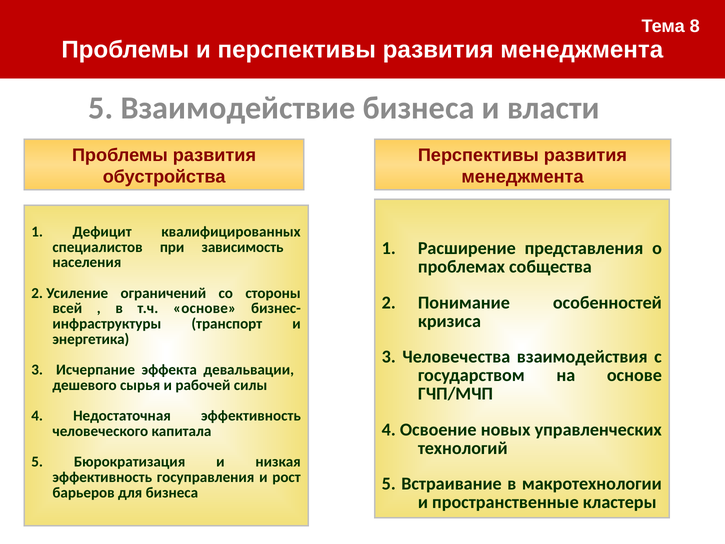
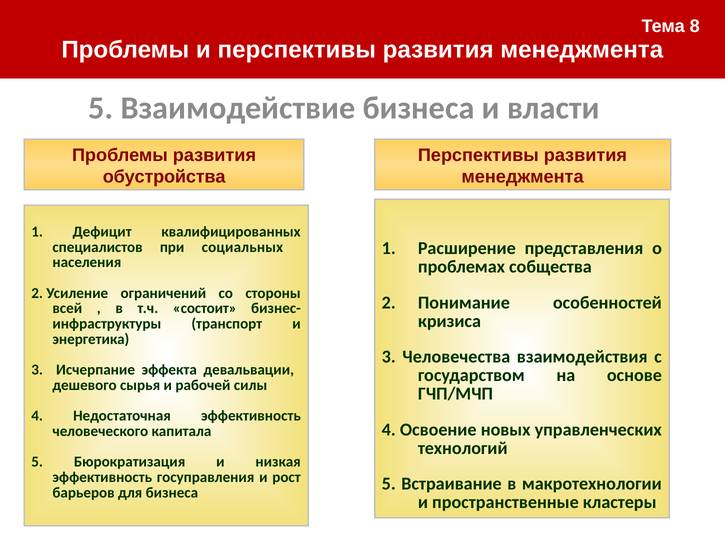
зависимость: зависимость -> социальных (242, 247)
т.ч основе: основе -> состоит (205, 308)
